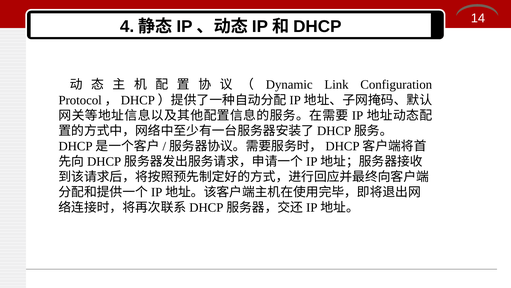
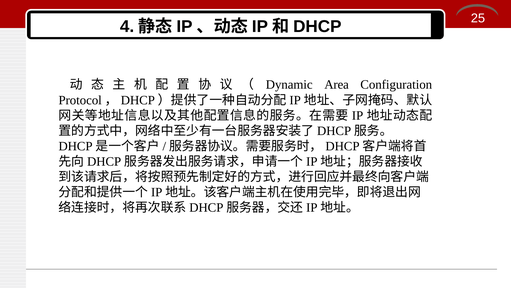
14: 14 -> 25 (478, 18)
Link: Link -> Area (337, 85)
